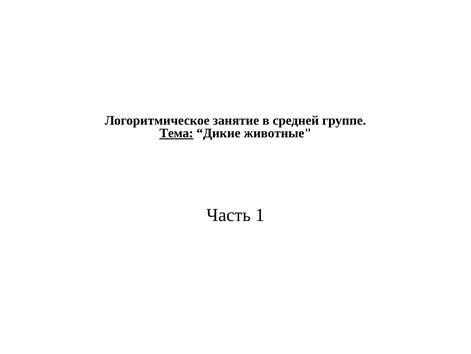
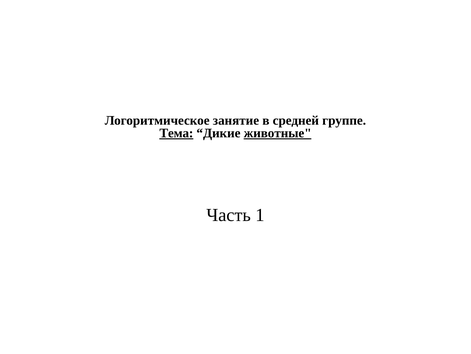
животные underline: none -> present (278, 133)
